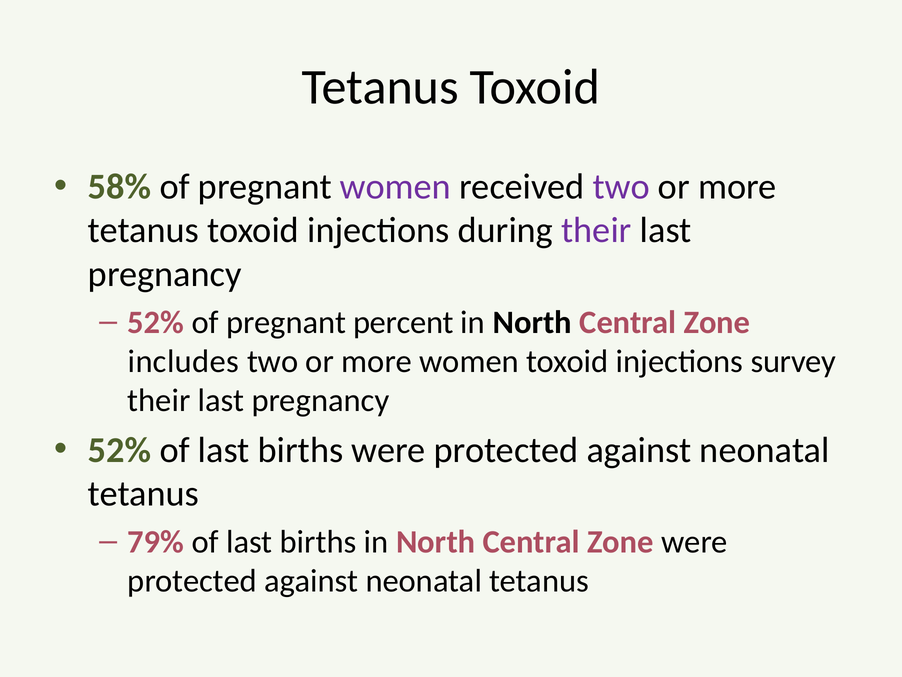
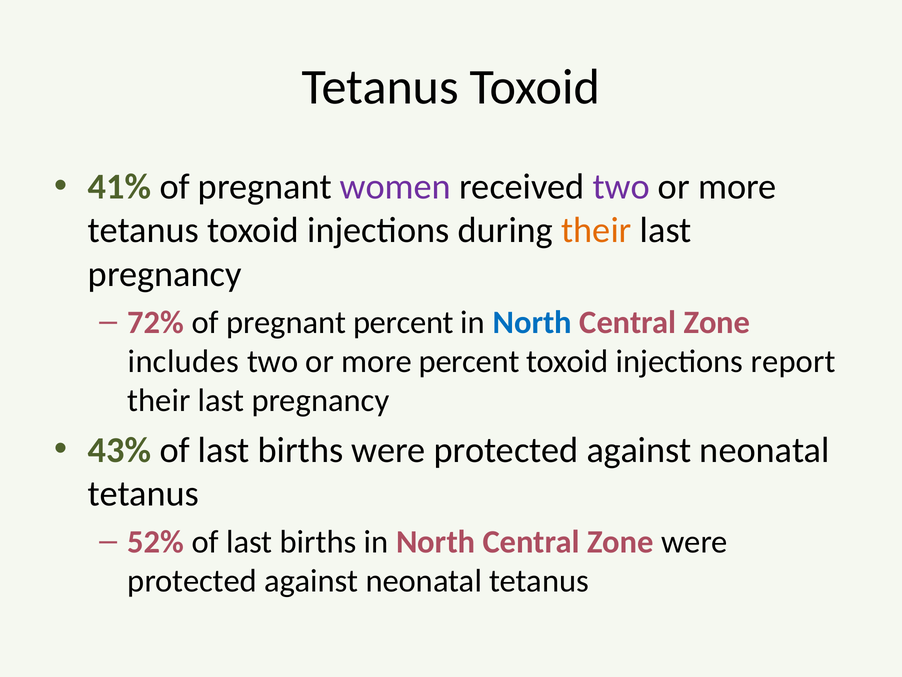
58%: 58% -> 41% (120, 187)
their colour: purple -> orange (596, 230)
52%: 52% -> 72% (156, 322)
North colour: black -> blue (532, 322)
more women: women -> percent (469, 361)
survey: survey -> report (793, 361)
52%: 52% -> 43% (120, 450)
79%: 79% -> 52% (156, 541)
